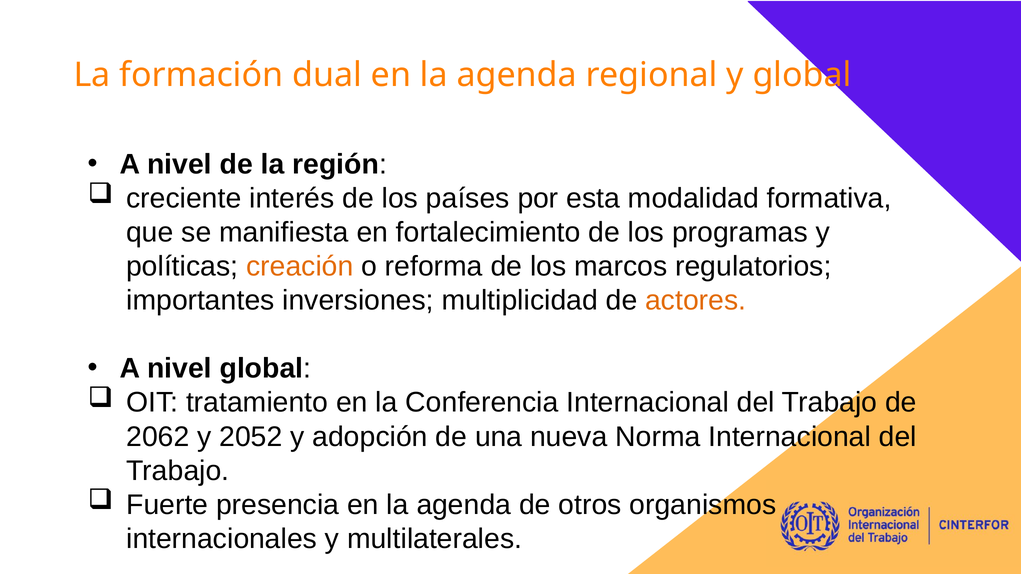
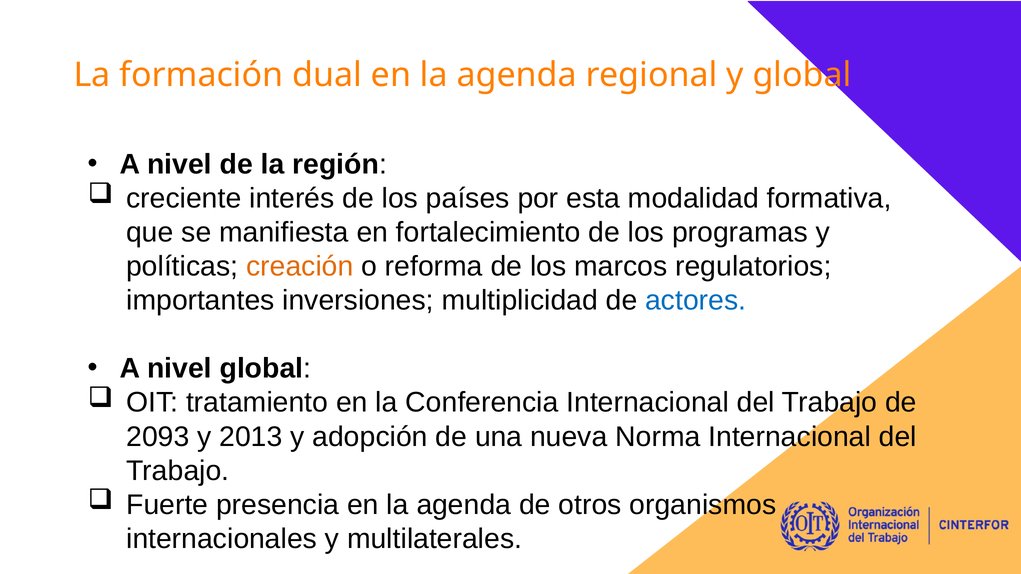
actores colour: orange -> blue (696, 301)
2062: 2062 -> 2093 (158, 437)
2052: 2052 -> 2013 (251, 437)
